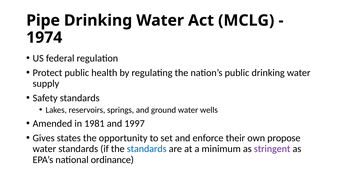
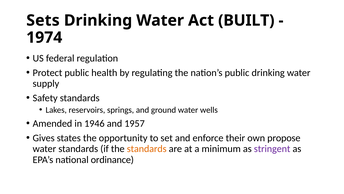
Pipe: Pipe -> Sets (43, 20)
MCLG: MCLG -> BUILT (246, 20)
1981: 1981 -> 1946 (94, 123)
1997: 1997 -> 1957 (135, 123)
standards colour: blue -> orange (147, 148)
